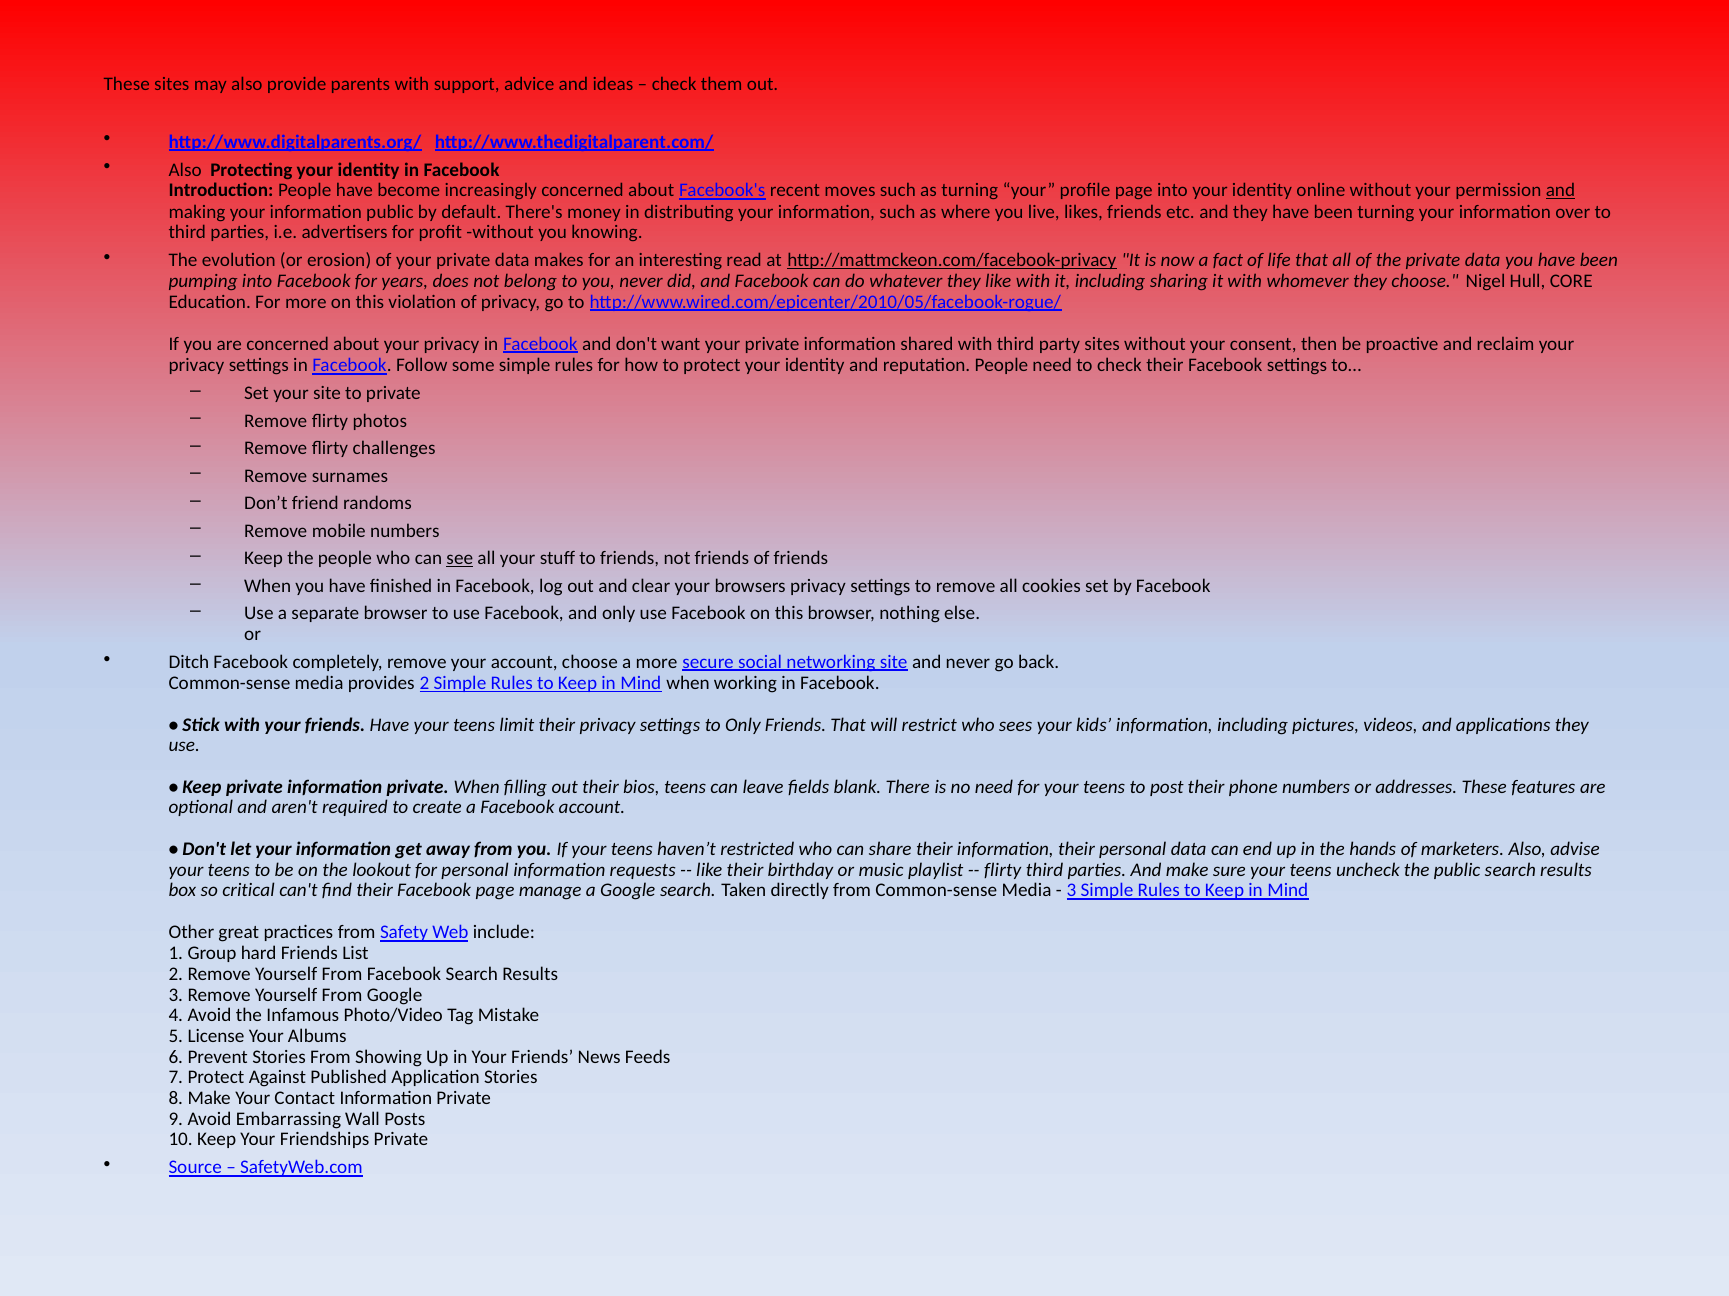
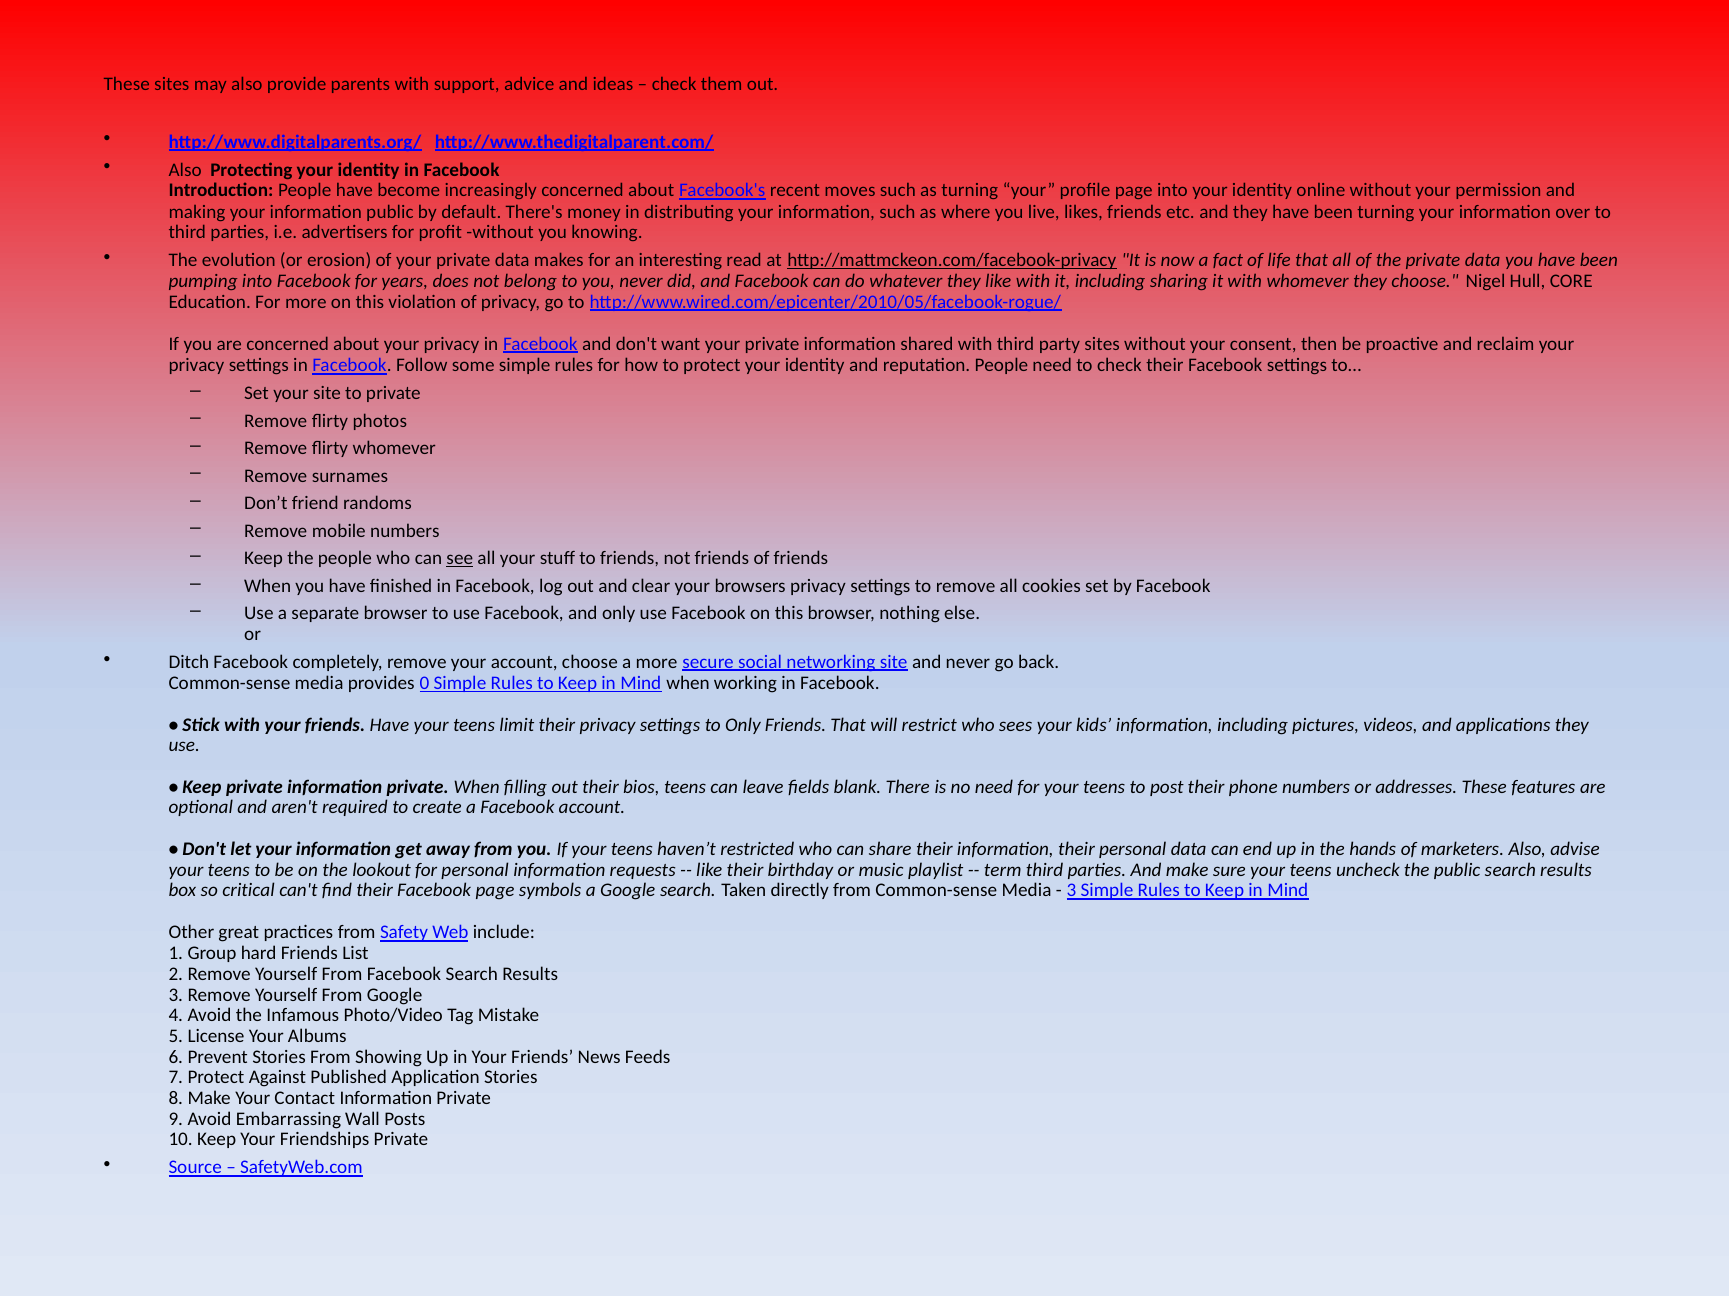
and underline: present -> none (1560, 191)
flirty challenges: challenges -> whomever (394, 449)
provides 2: 2 -> 0 (424, 683)
flirty: flirty -> term (1003, 870)
manage: manage -> symbols (550, 891)
